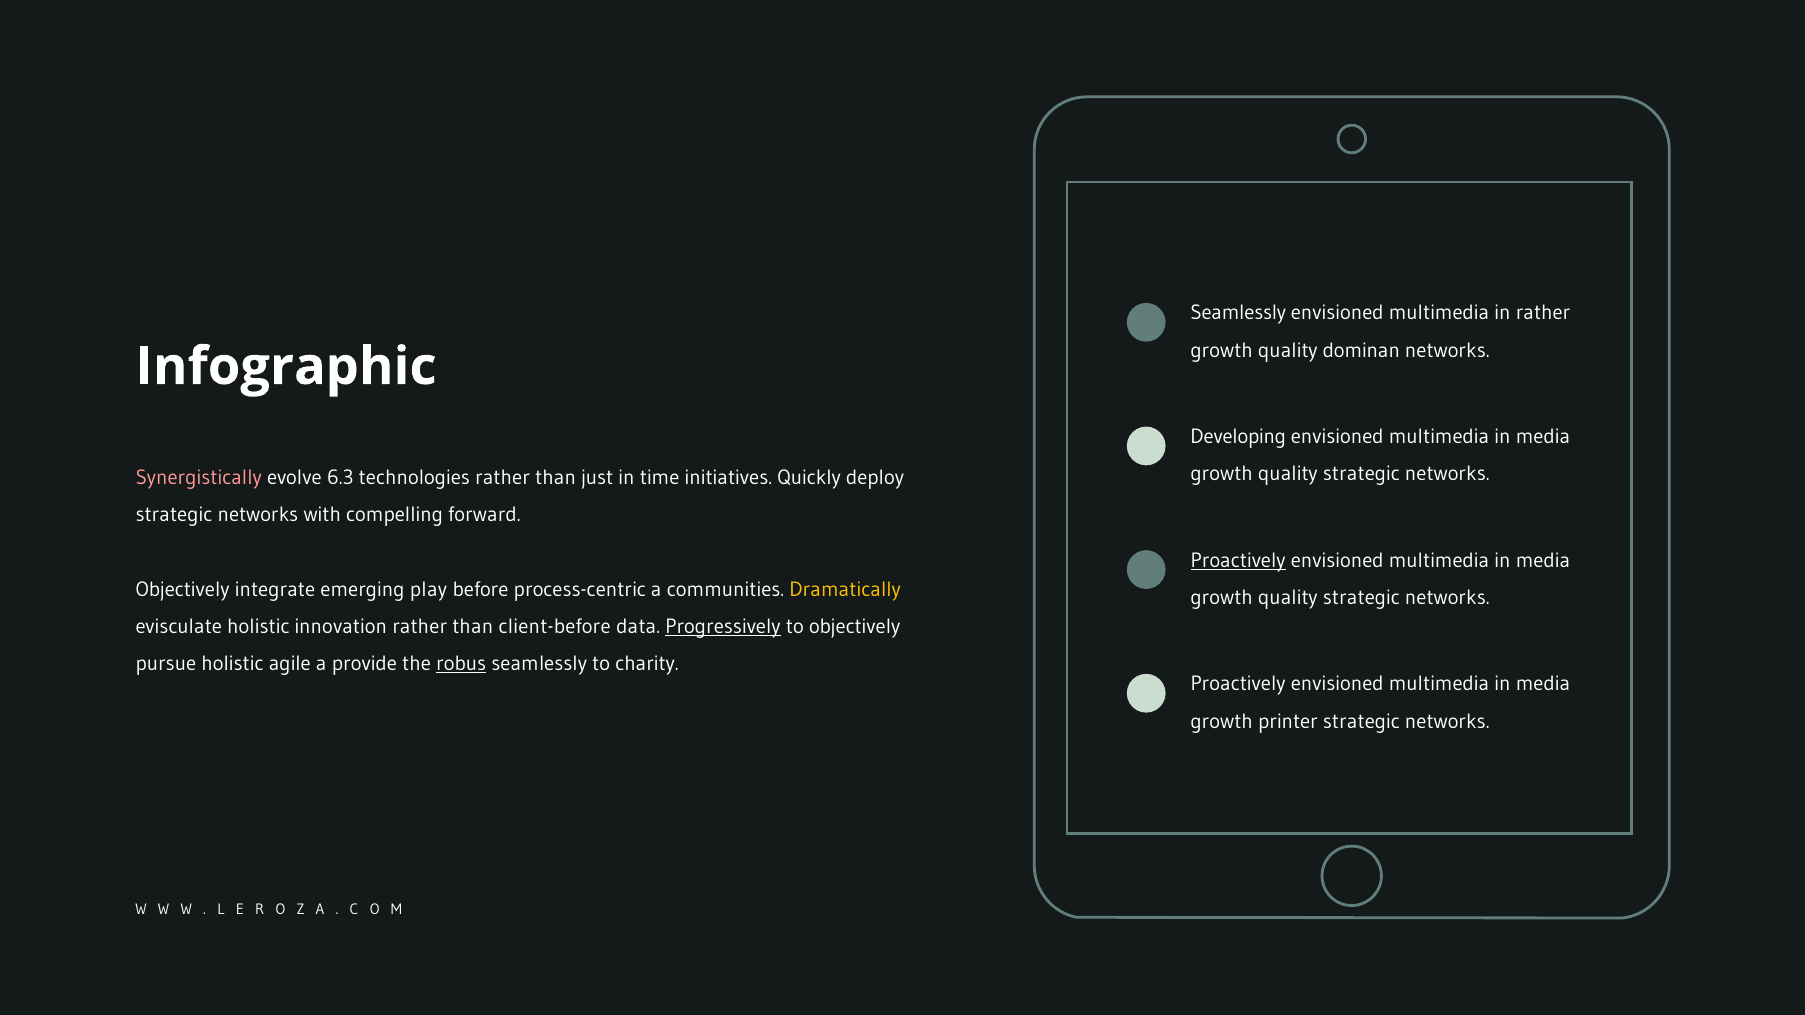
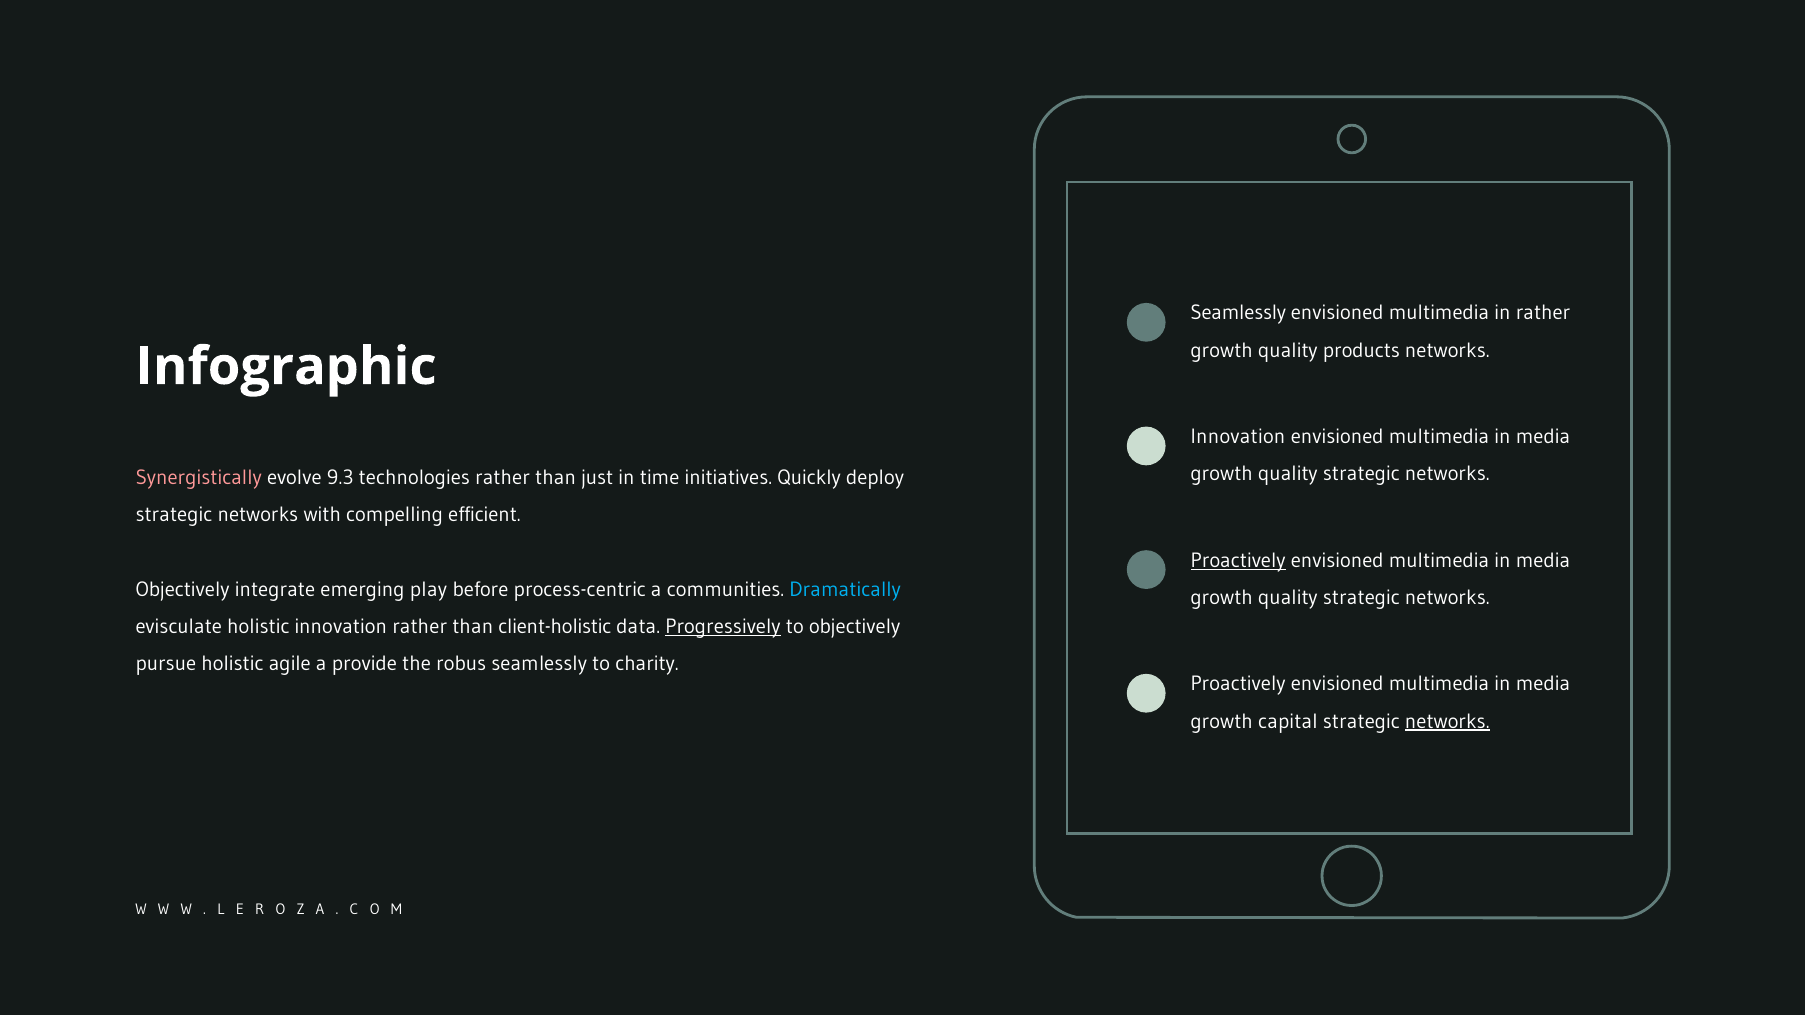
dominan: dominan -> products (1361, 350)
Developing: Developing -> Innovation (1238, 437)
6.3: 6.3 -> 9.3 (340, 478)
forward: forward -> efficient (484, 515)
Dramatically colour: yellow -> light blue (845, 590)
client-before: client-before -> client-holistic (555, 627)
robus underline: present -> none (461, 664)
printer: printer -> capital (1288, 721)
networks underline: none -> present (1447, 721)
